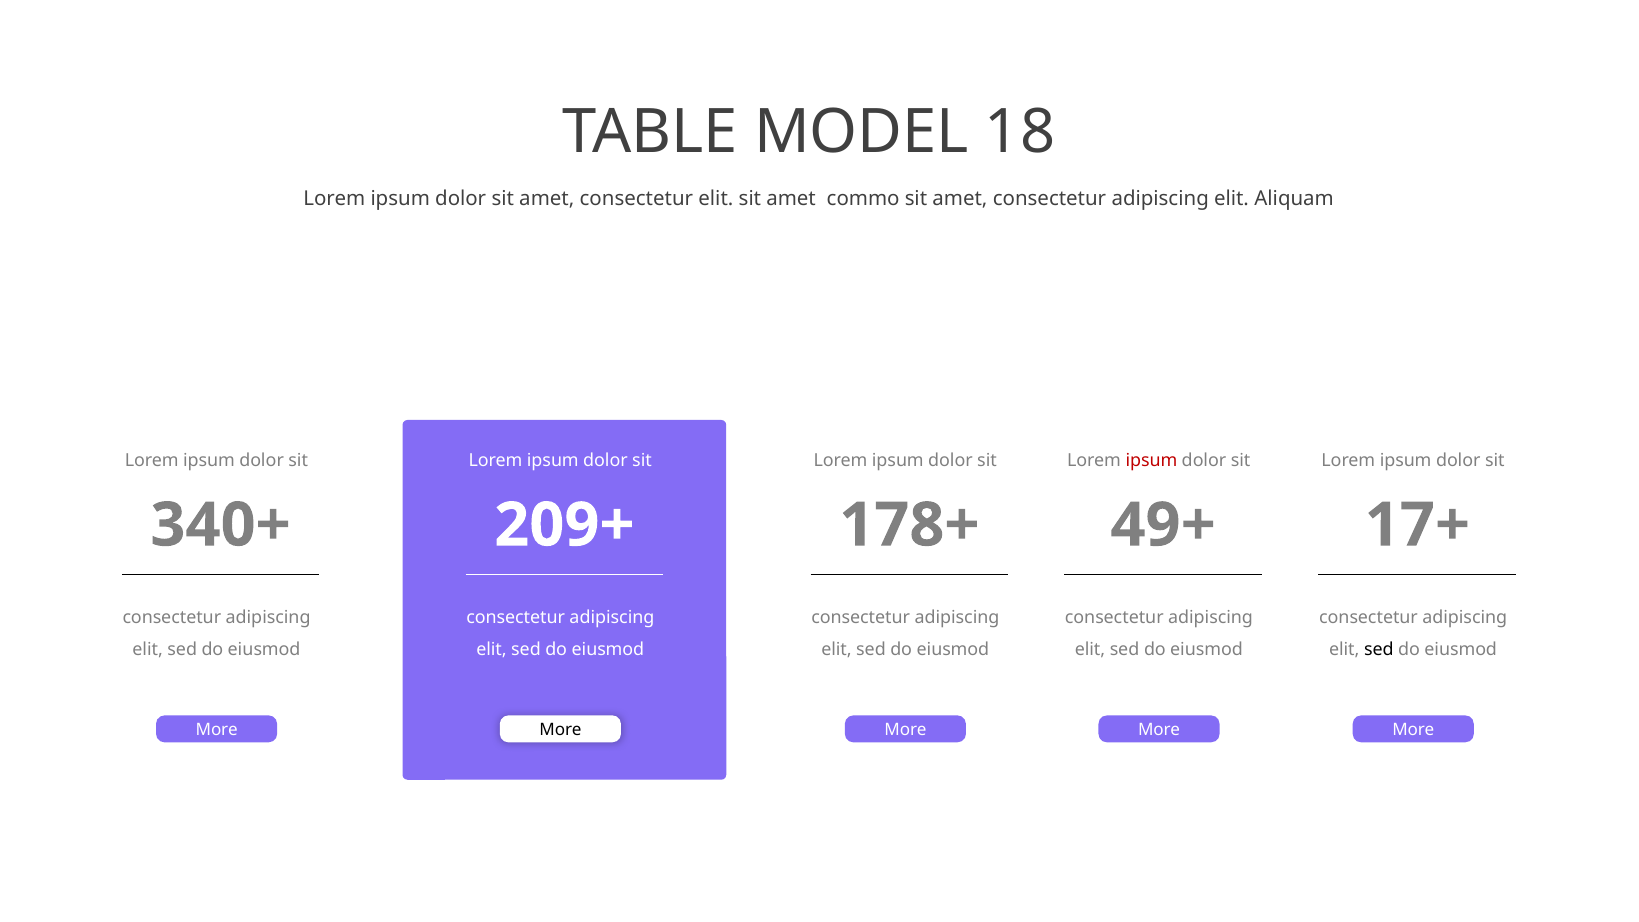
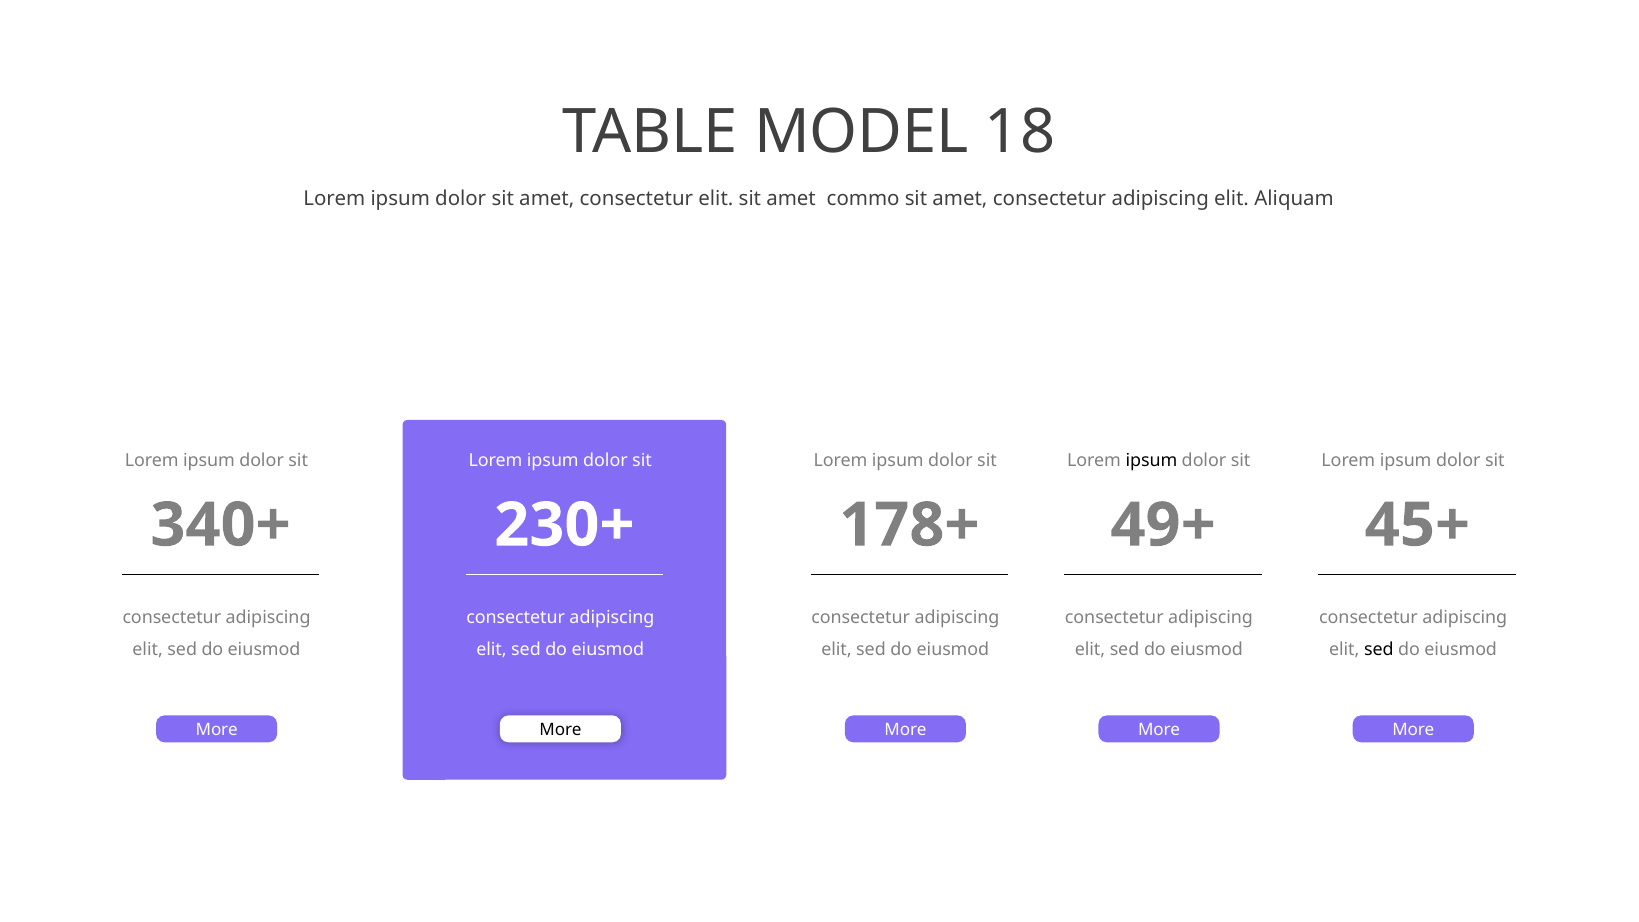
ipsum colour: red -> black (1151, 460)
209+: 209+ -> 230+ (564, 525)
17+: 17+ -> 45+ (1417, 525)
